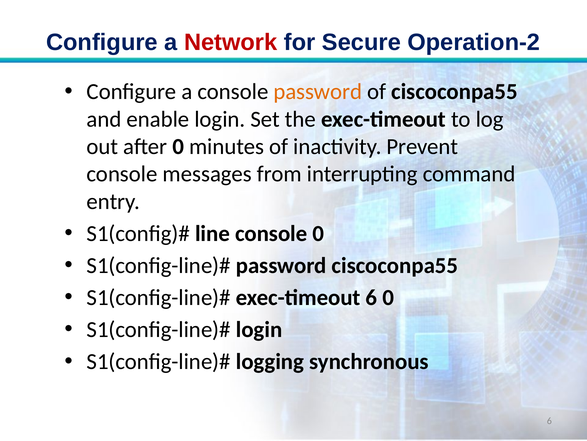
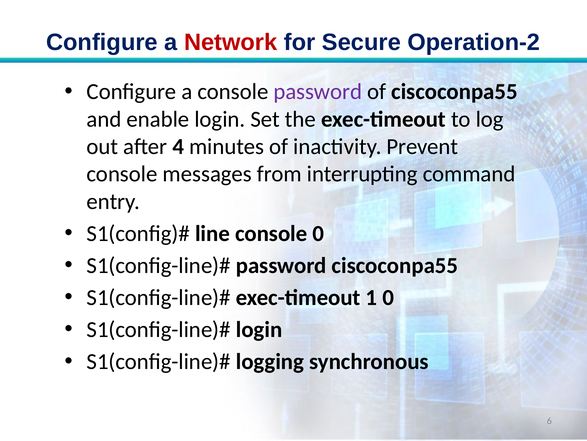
password colour: orange -> purple (318, 92)
after 0: 0 -> 4 (178, 146)
exec-timeout 6: 6 -> 1 (371, 297)
